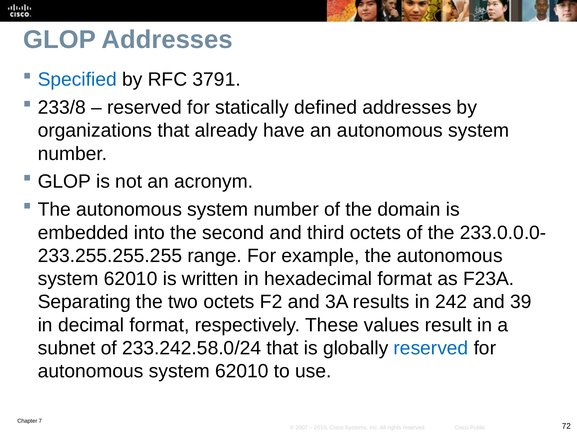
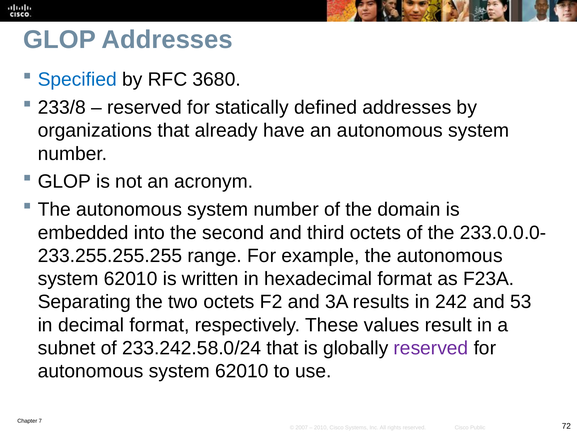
3791: 3791 -> 3680 (217, 80)
39: 39 -> 53 (521, 302)
reserved colour: blue -> purple (431, 348)
